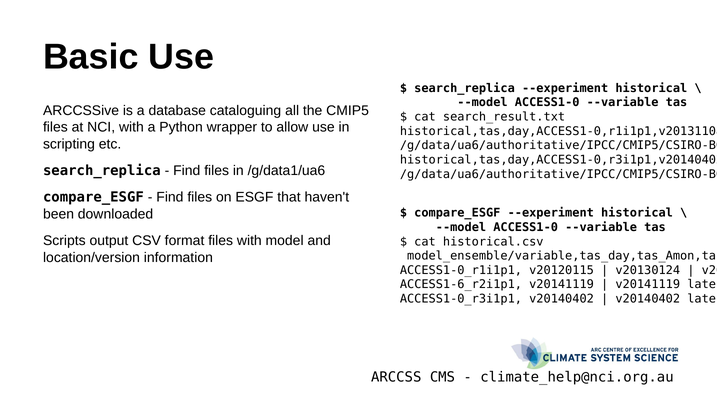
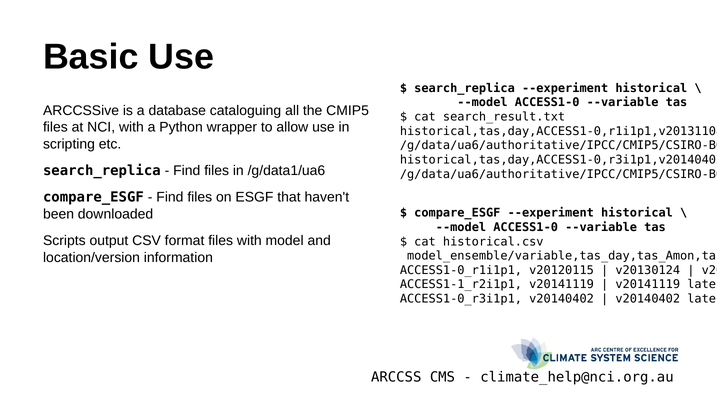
ACCESS1-6_r2i1p1: ACCESS1-6_r2i1p1 -> ACCESS1-1_r2i1p1 (461, 285)
